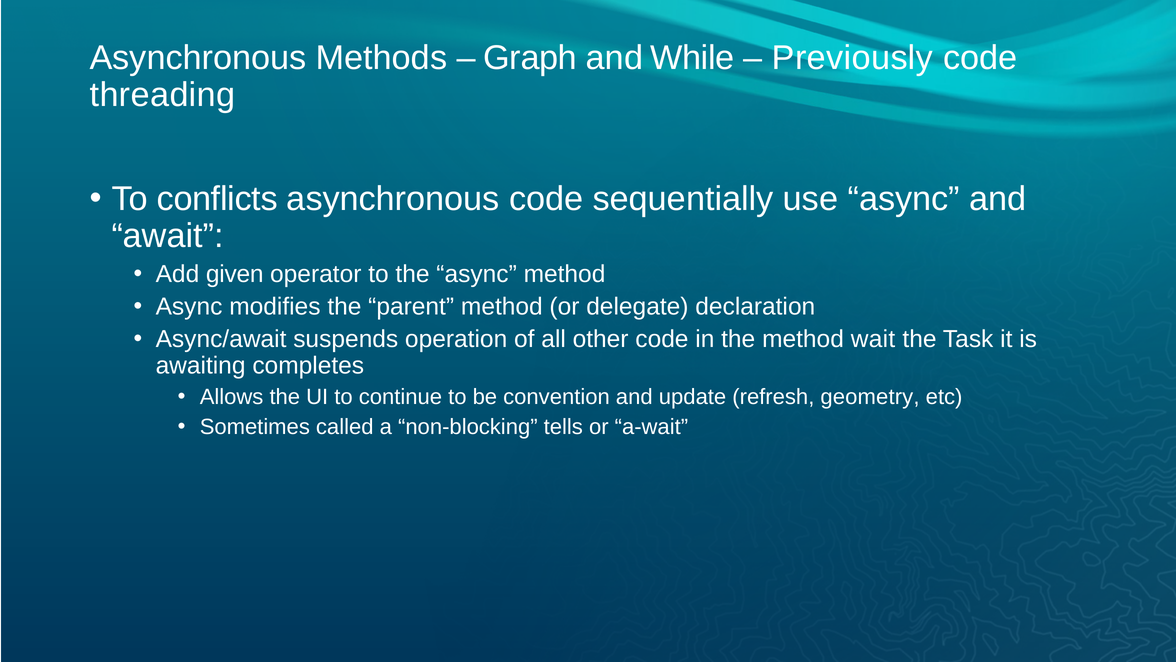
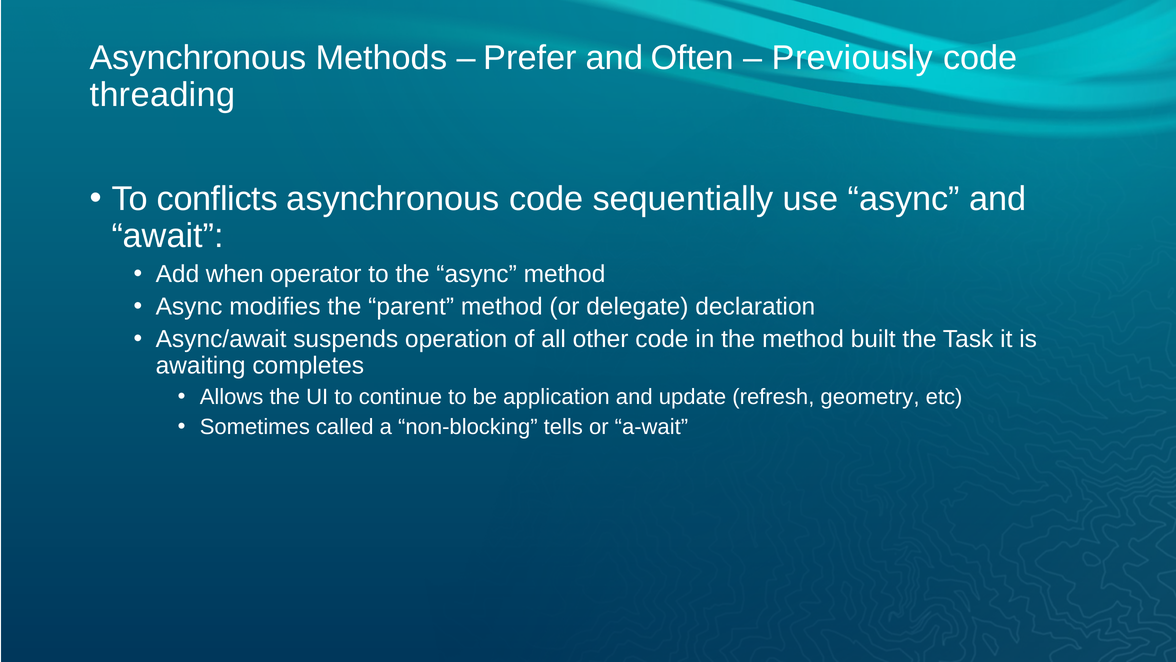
Graph: Graph -> Prefer (530, 58)
While: While -> Often (692, 58)
given: given -> when (235, 274)
wait: wait -> built (873, 339)
convention: convention -> application (556, 397)
